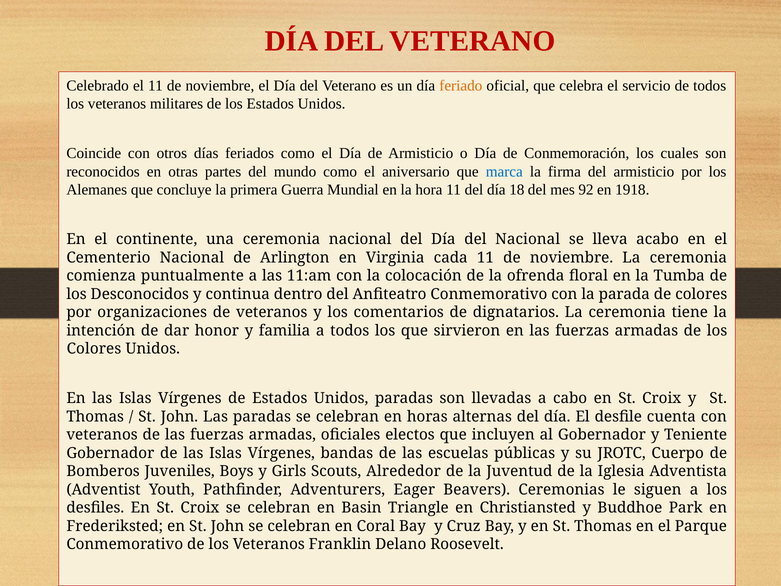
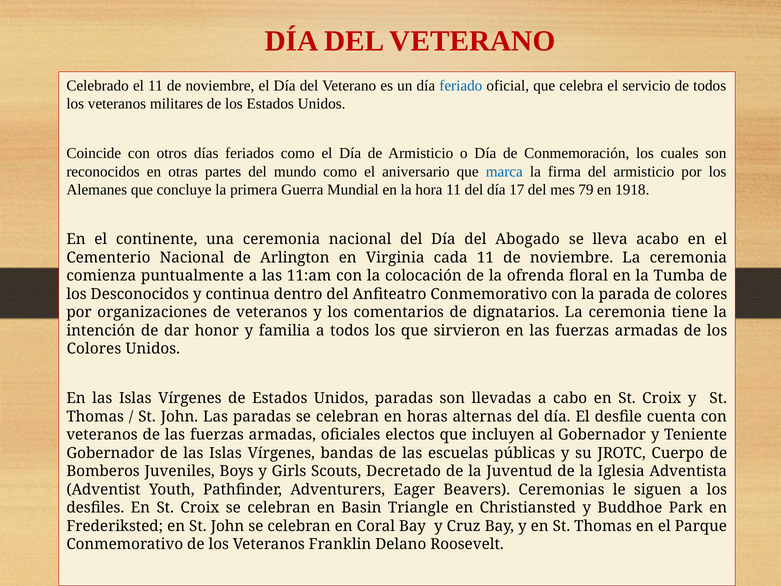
feriado colour: orange -> blue (461, 86)
18: 18 -> 17 (517, 190)
92: 92 -> 79 (586, 190)
del Nacional: Nacional -> Abogado (528, 239)
Alrededor: Alrededor -> Decretado (404, 471)
